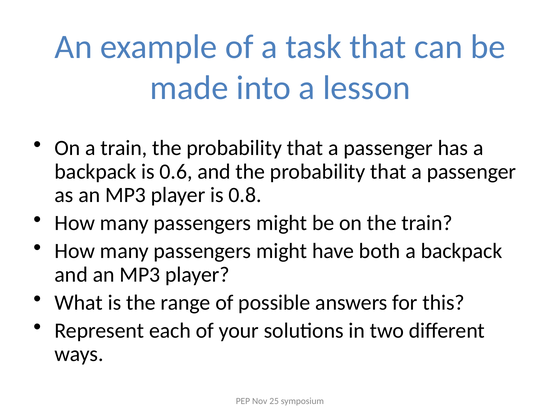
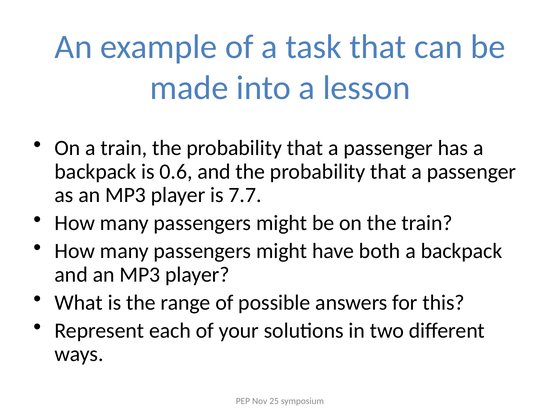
0.8: 0.8 -> 7.7 (245, 195)
